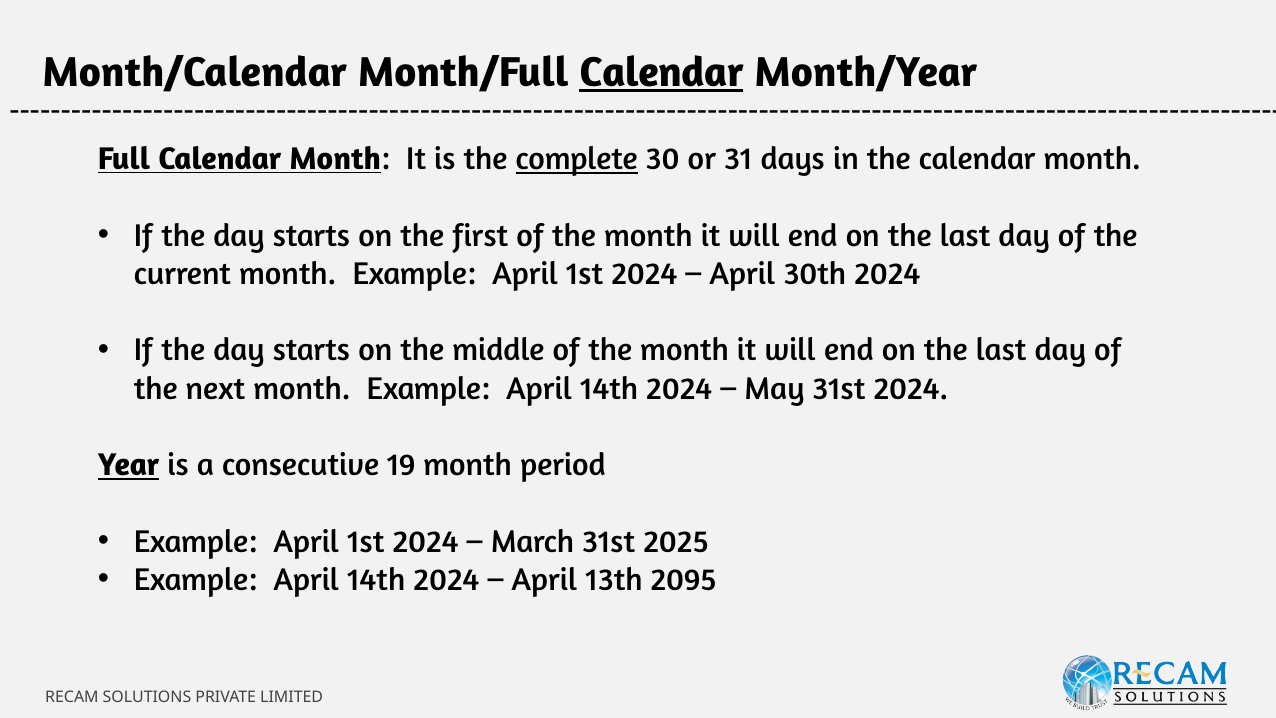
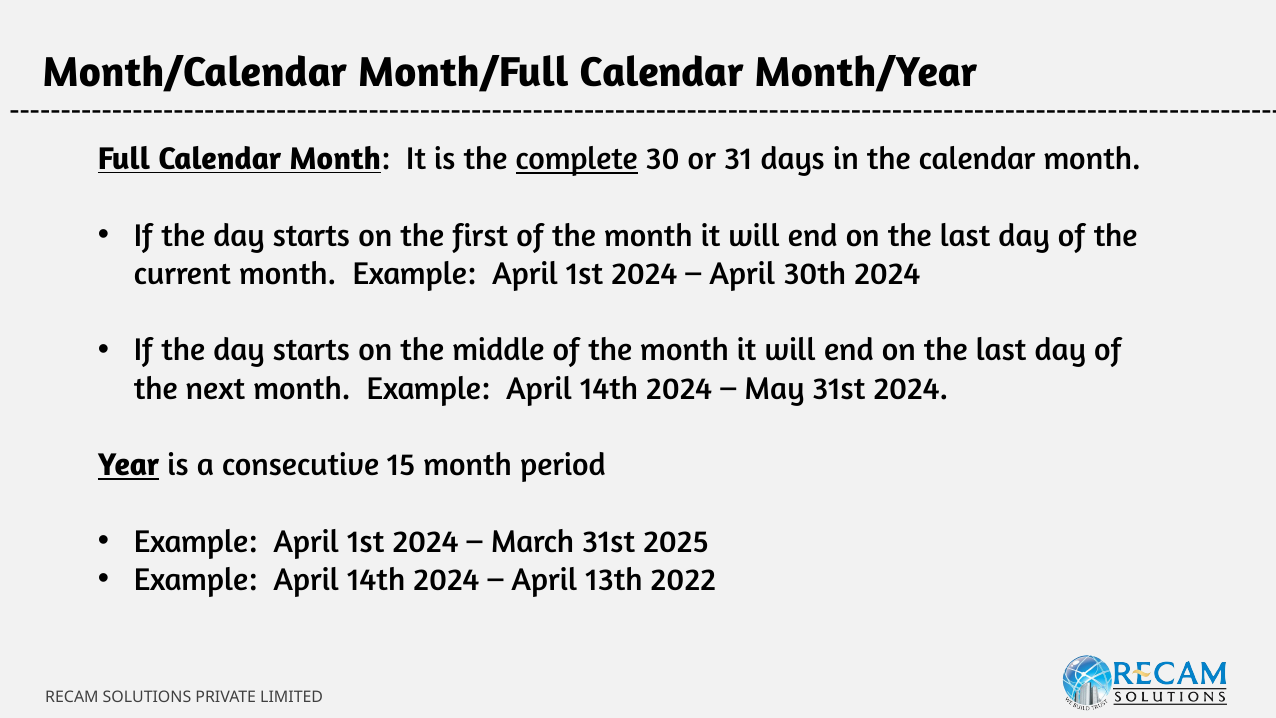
Calendar underline: present -> none (662, 72)
19: 19 -> 15 (401, 465)
2095: 2095 -> 2022 (683, 580)
